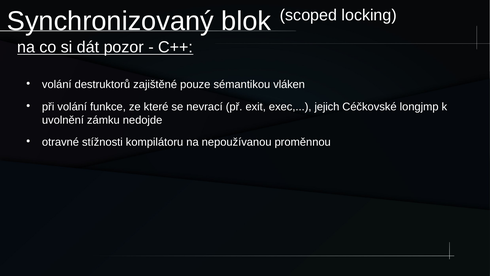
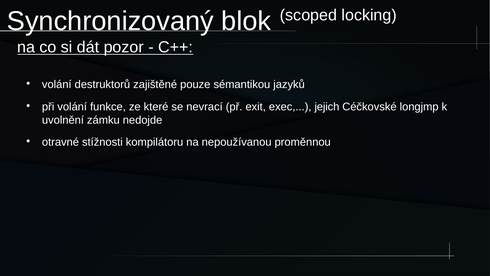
vláken: vláken -> jazyků (289, 84)
